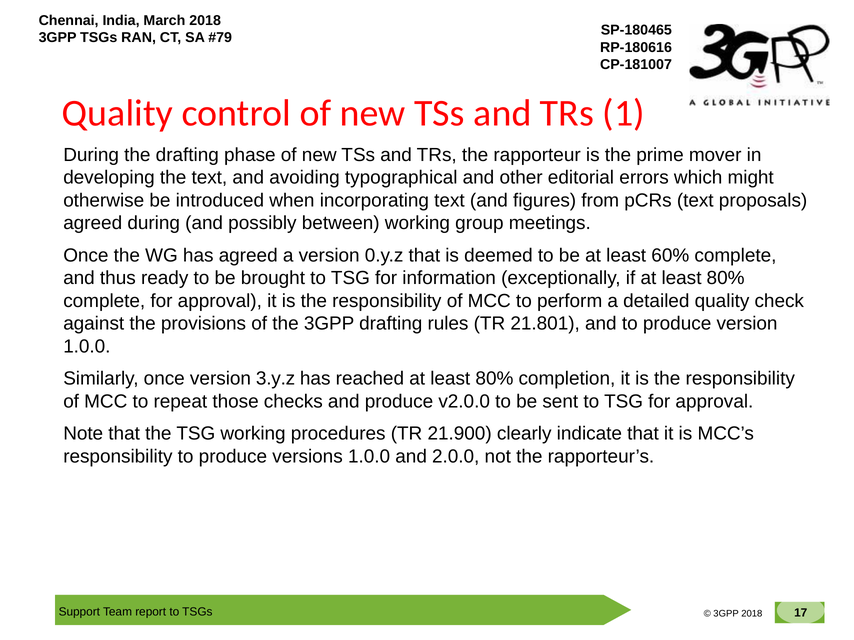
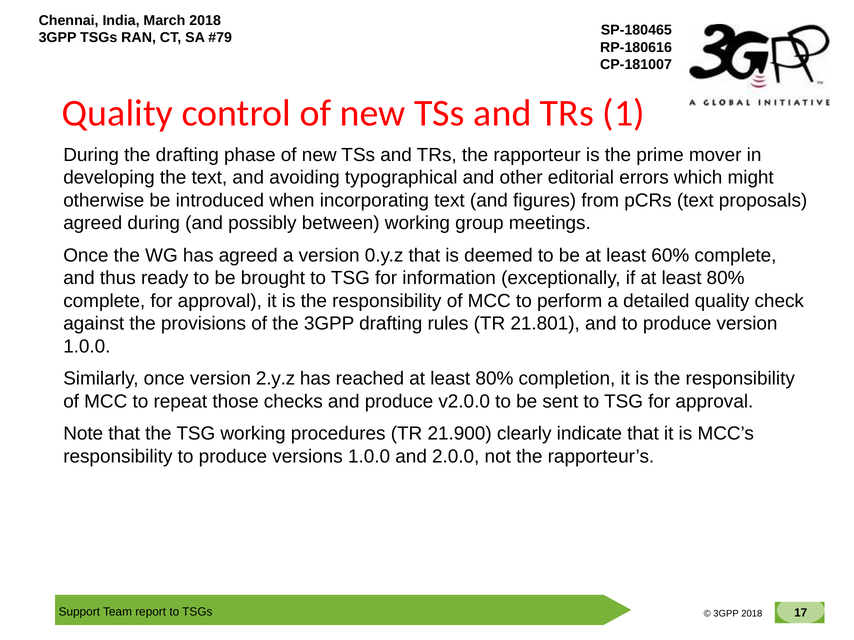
3.y.z: 3.y.z -> 2.y.z (276, 379)
